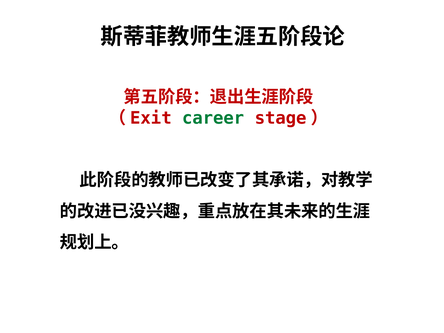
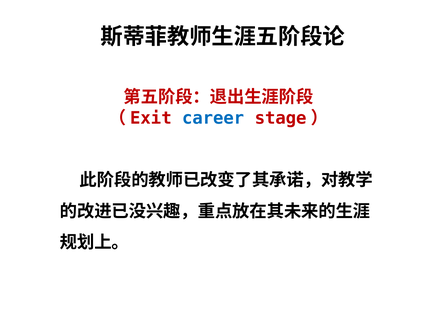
career colour: green -> blue (213, 118)
